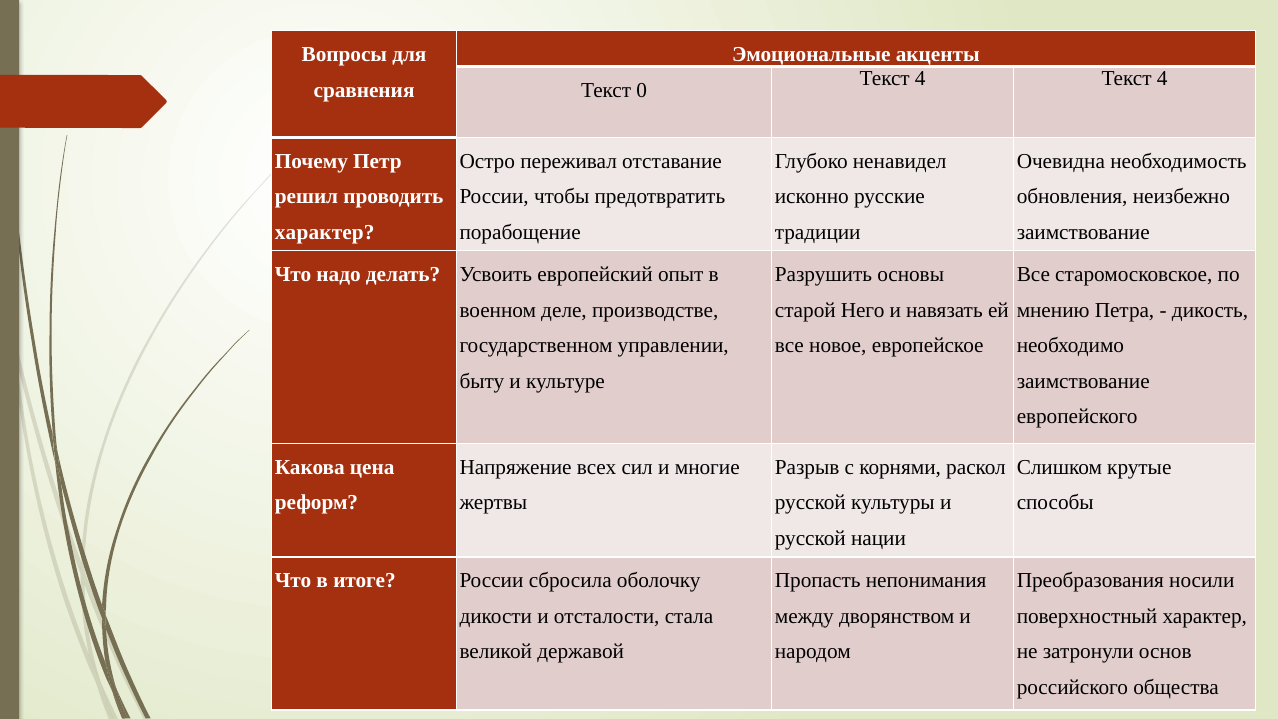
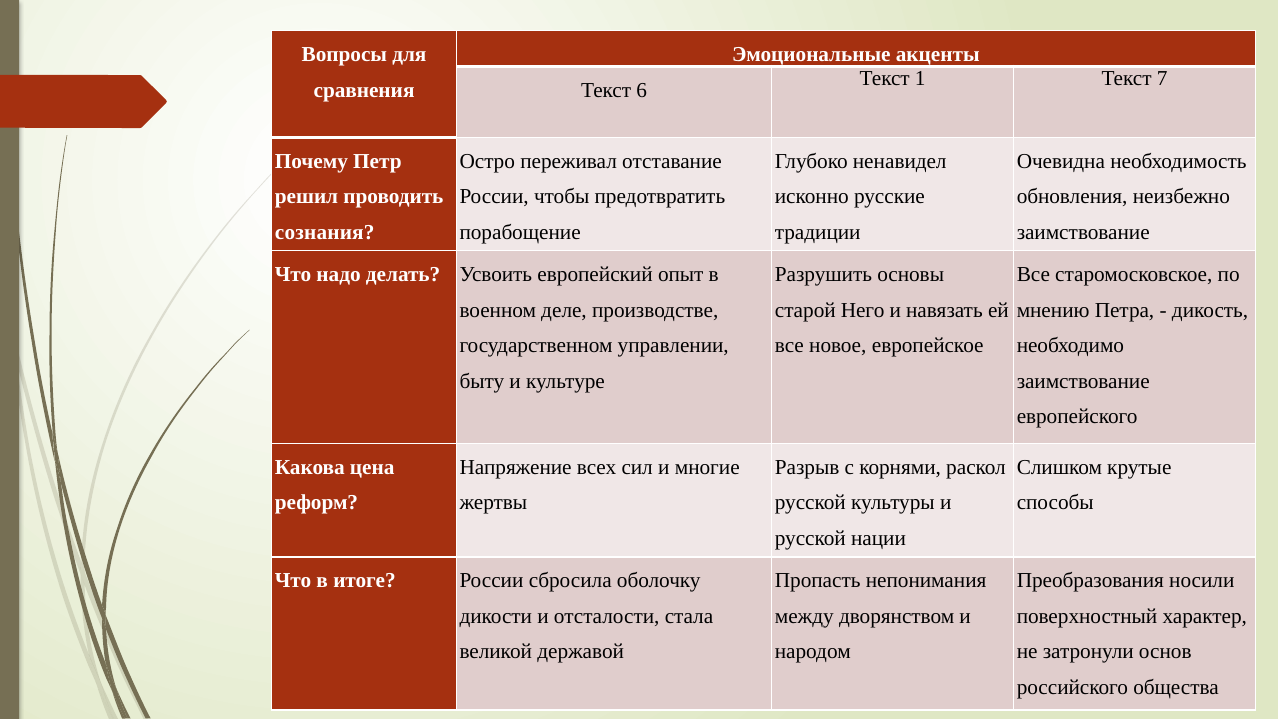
4: 4 -> 1 (920, 78)
4: 4 -> 7 (1162, 78)
0: 0 -> 6 (642, 90)
характер: характер -> сознания (325, 232)
